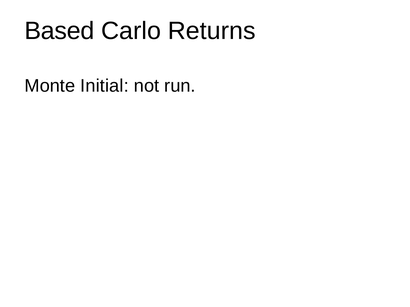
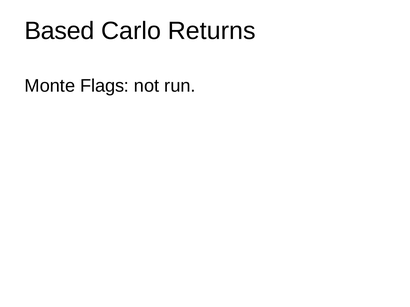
Initial: Initial -> Flags (105, 86)
